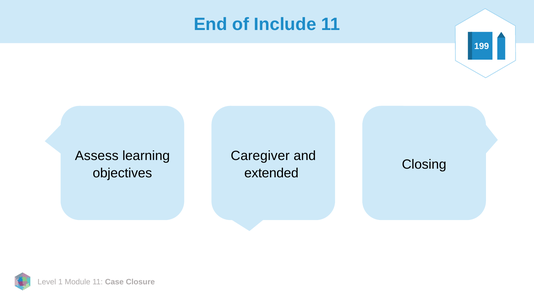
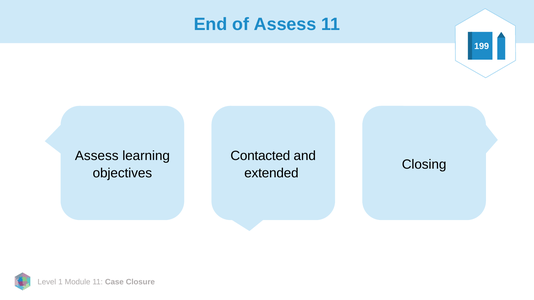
of Include: Include -> Assess (285, 24)
Caregiver: Caregiver -> Contacted (260, 156)
